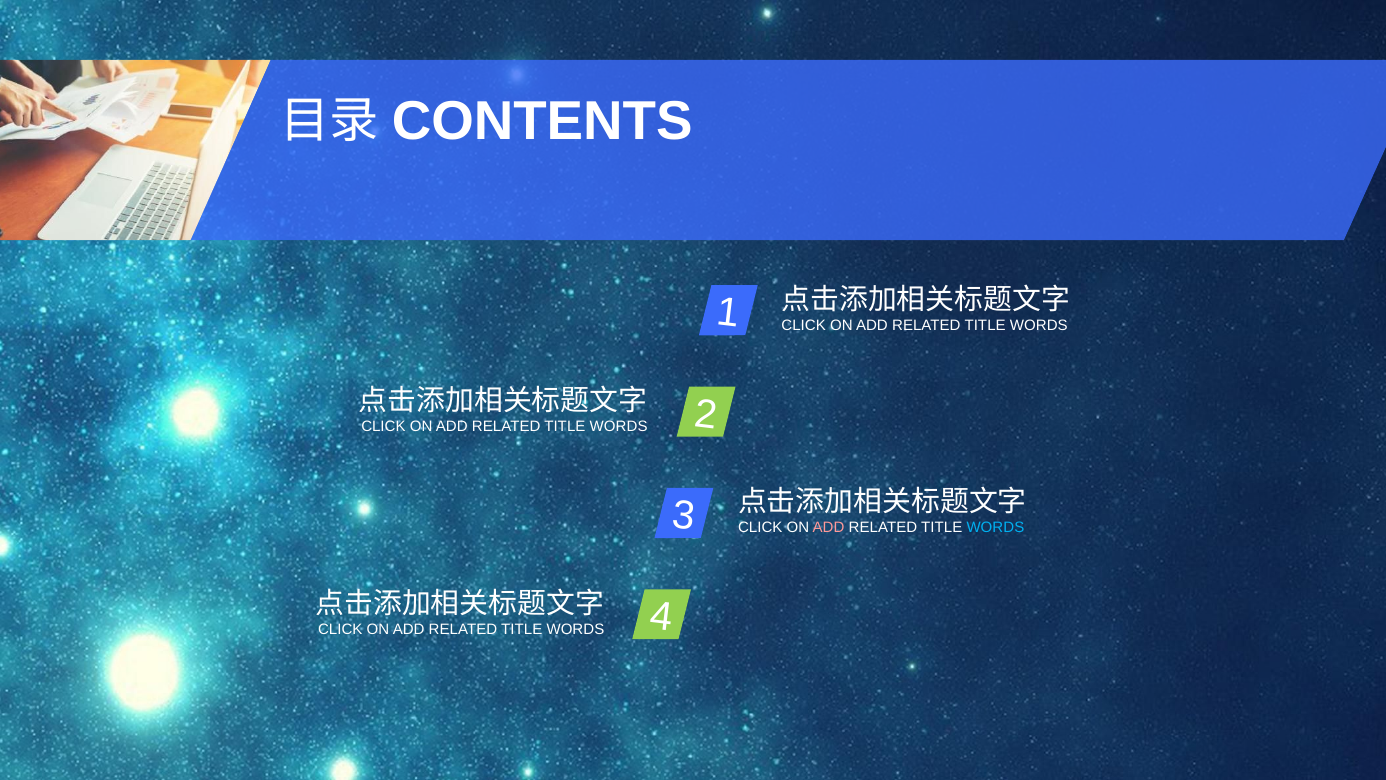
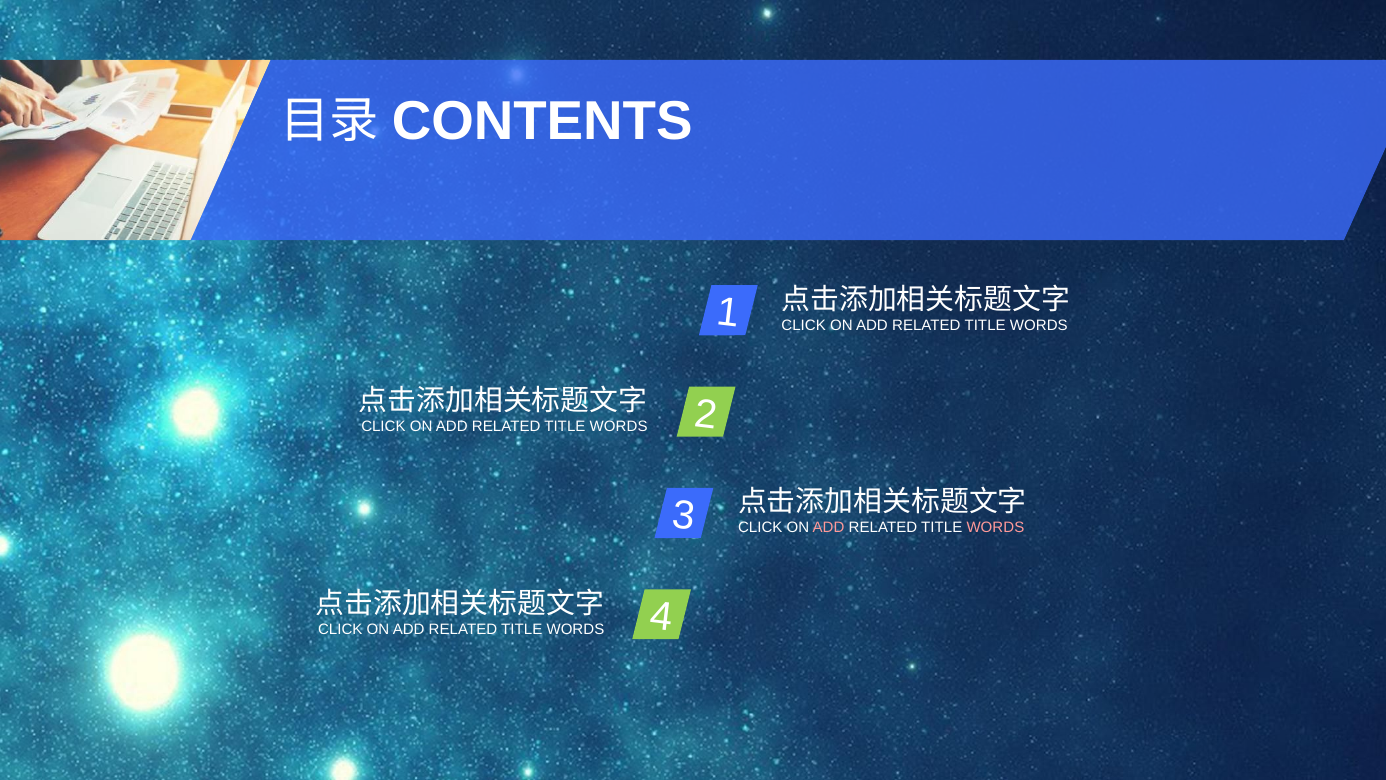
WORDS colour: light blue -> pink (995, 527)
